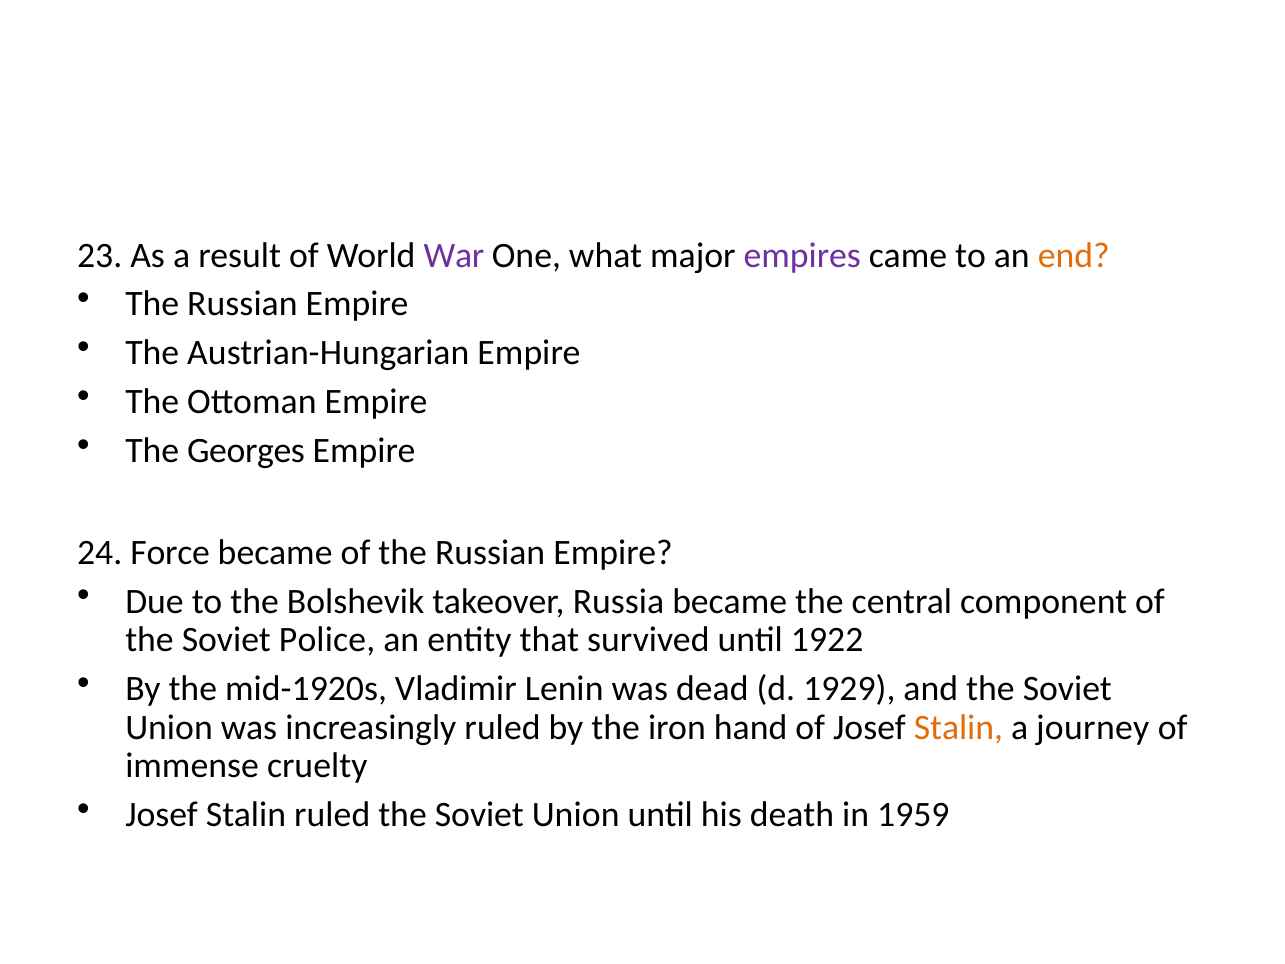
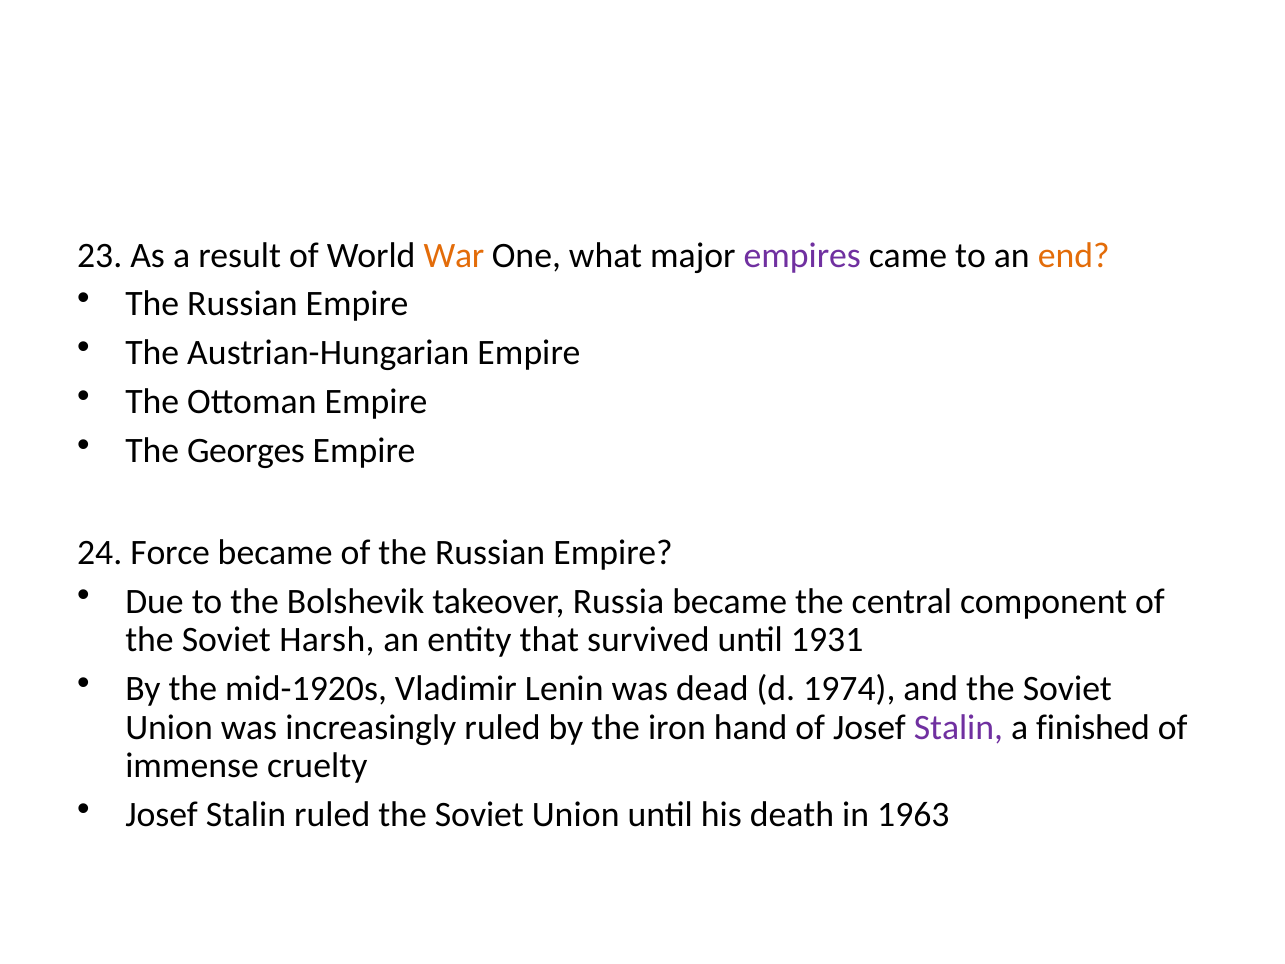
War colour: purple -> orange (454, 255)
Police: Police -> Harsh (327, 640)
1922: 1922 -> 1931 (827, 640)
1929: 1929 -> 1974 (849, 689)
Stalin colour: orange -> purple (958, 727)
journey: journey -> finished (1093, 727)
1959: 1959 -> 1963 (913, 815)
